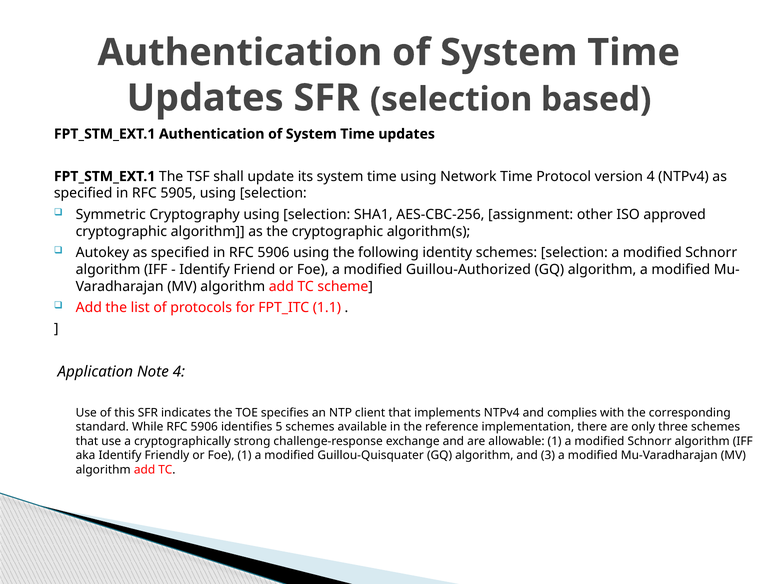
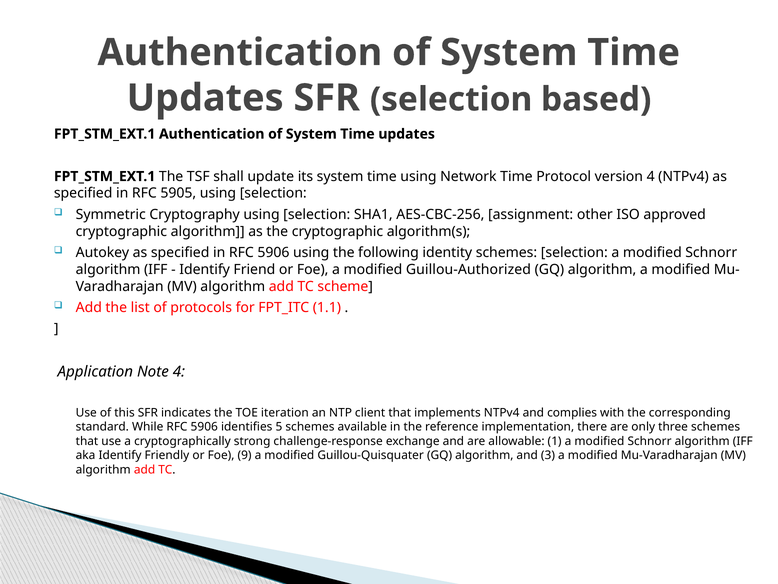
specifies: specifies -> iteration (285, 412)
Foe 1: 1 -> 9 (245, 455)
